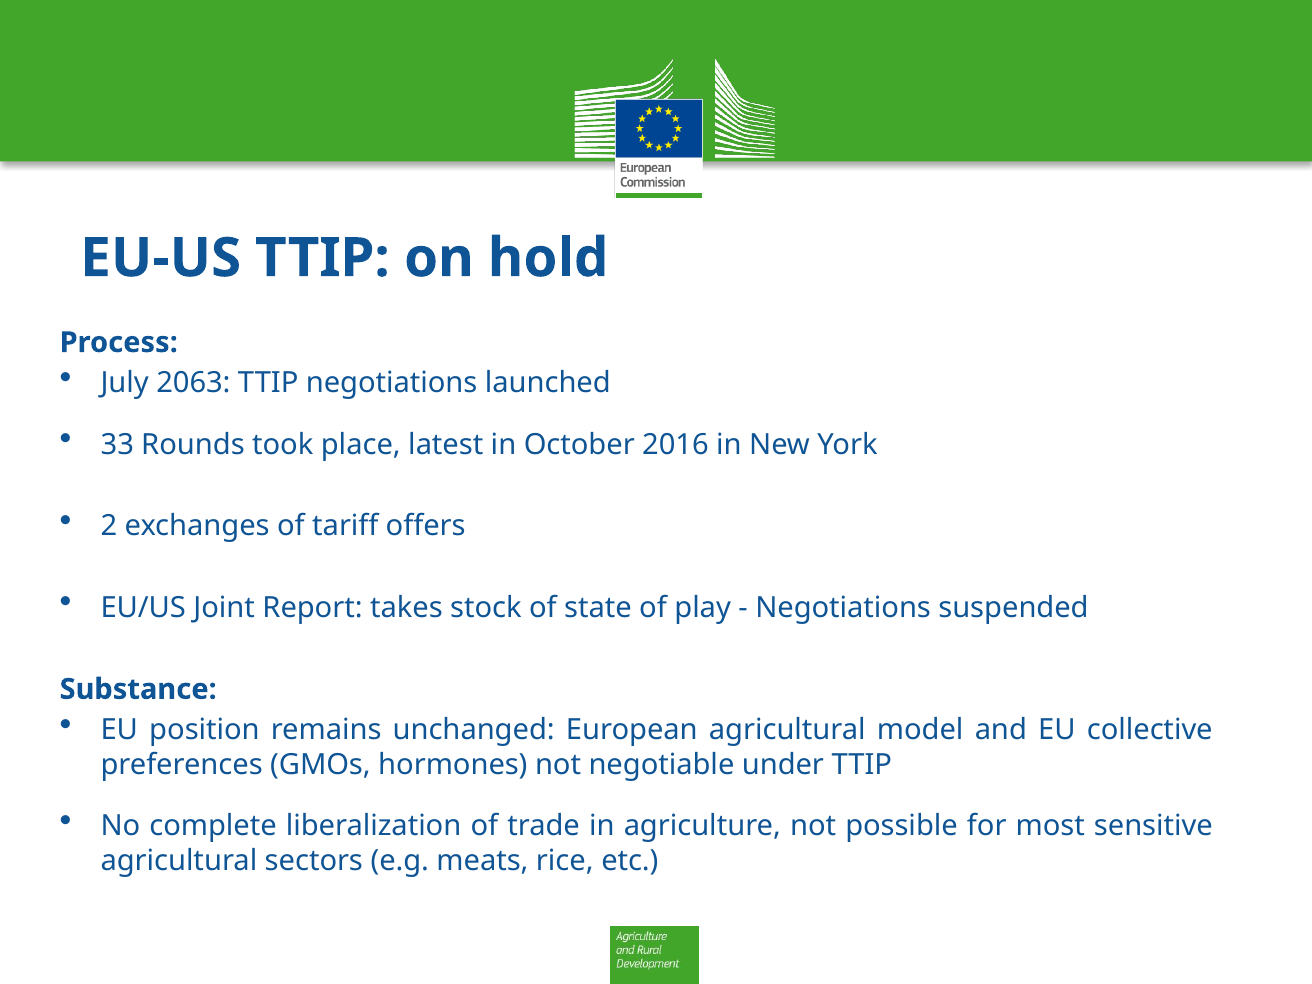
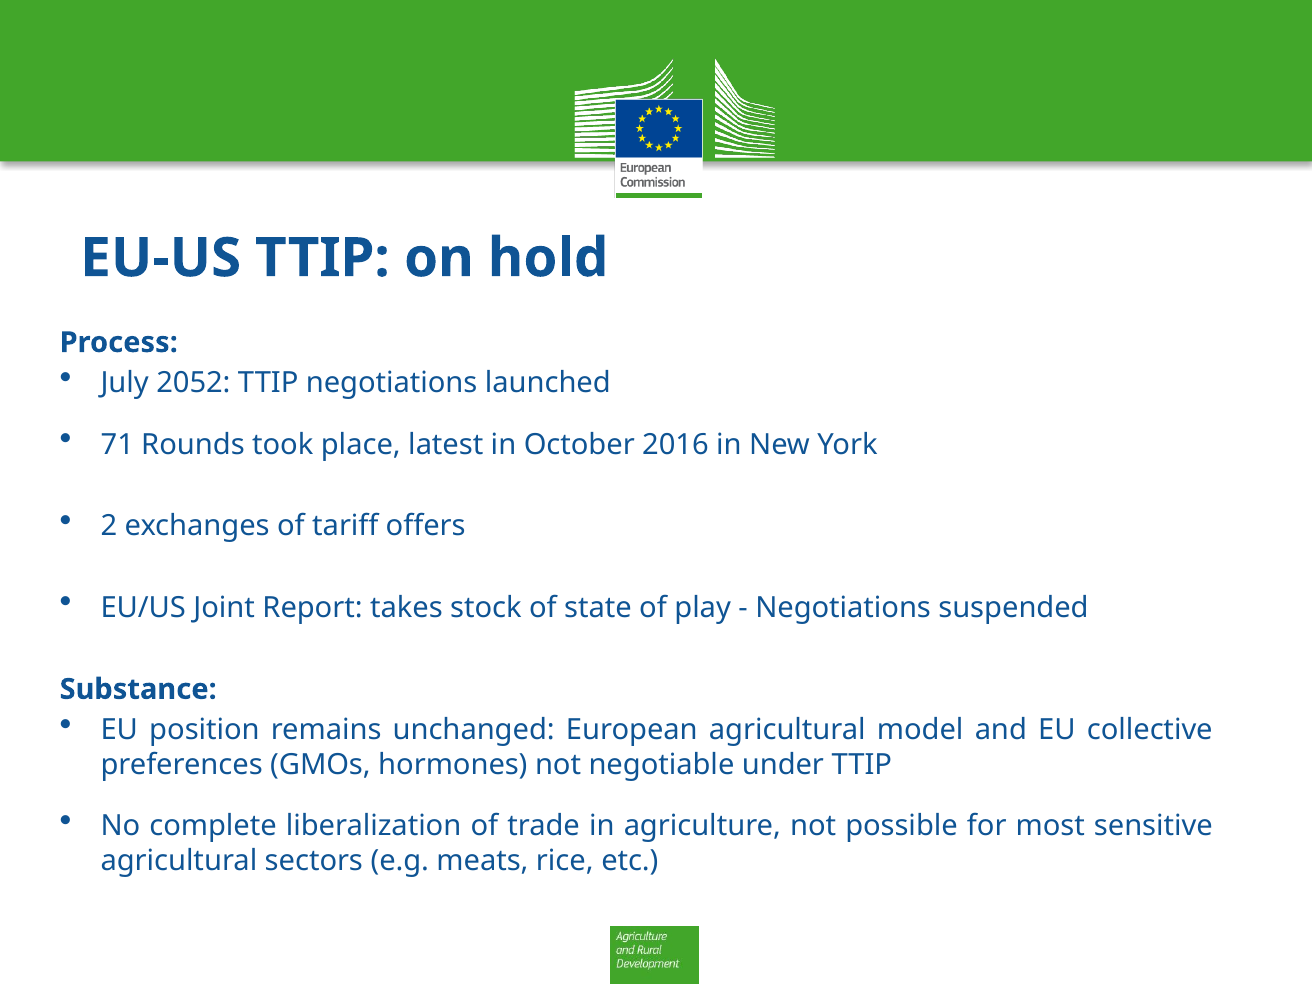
2063: 2063 -> 2052 (193, 383)
33: 33 -> 71 (117, 444)
